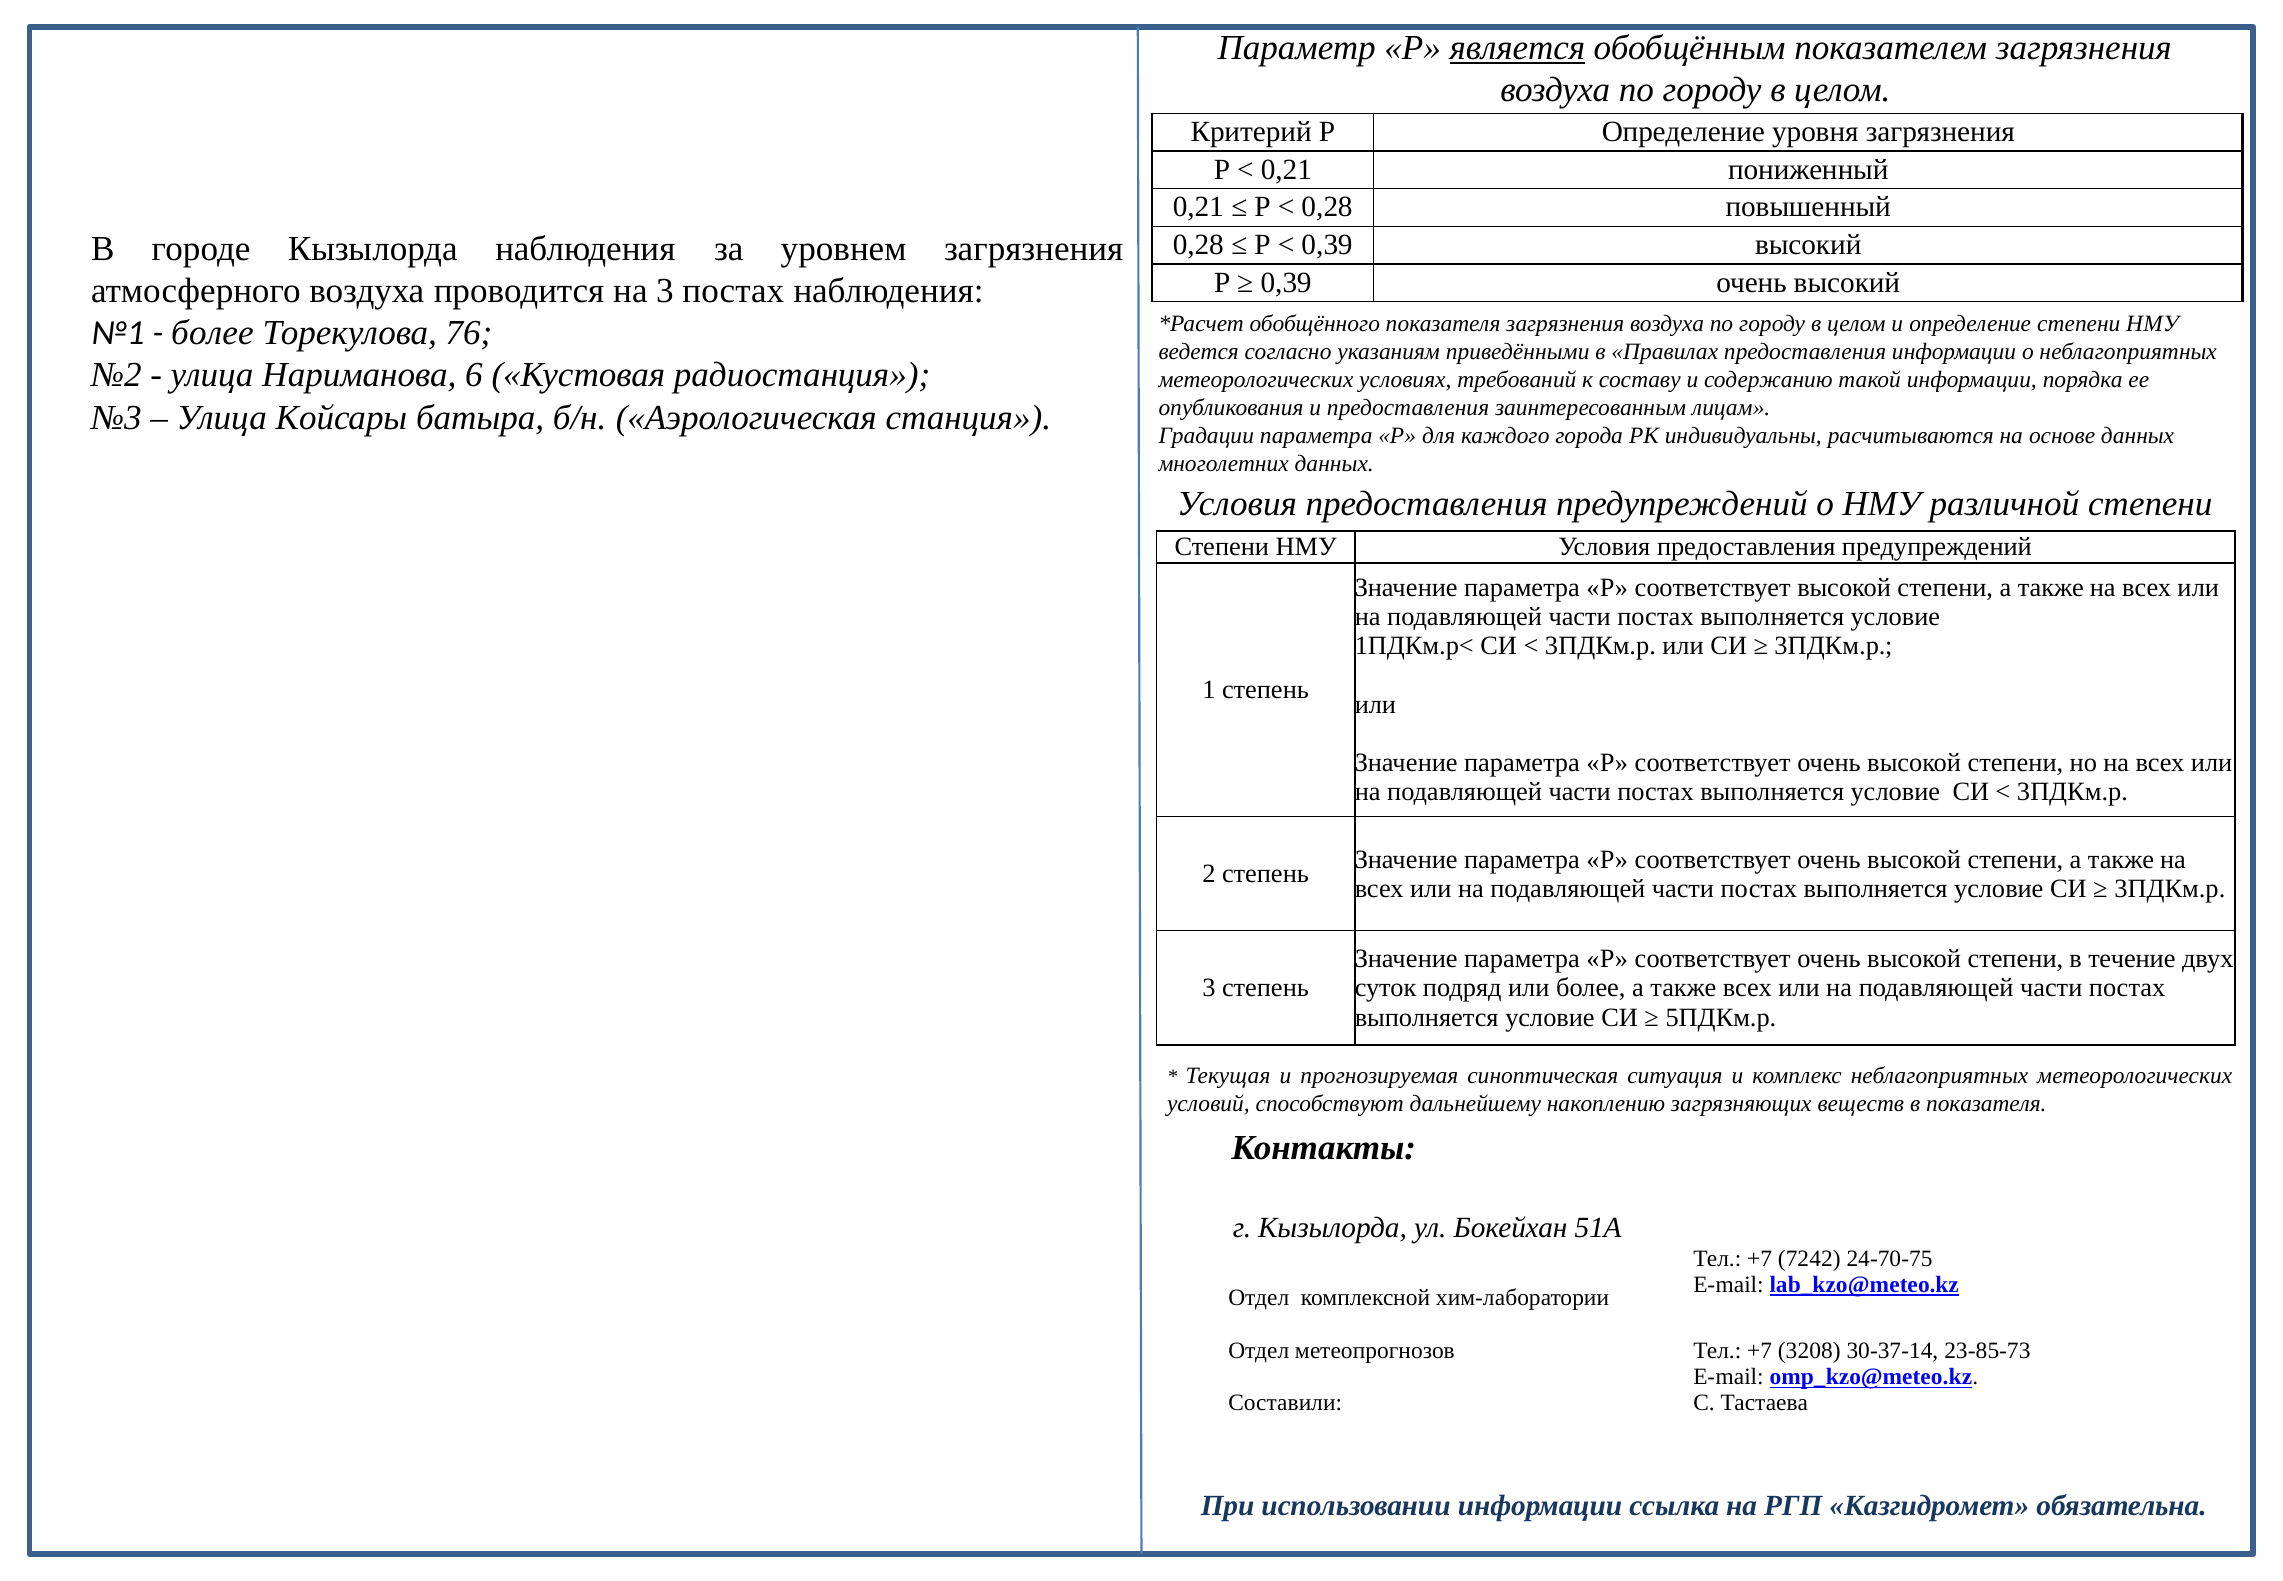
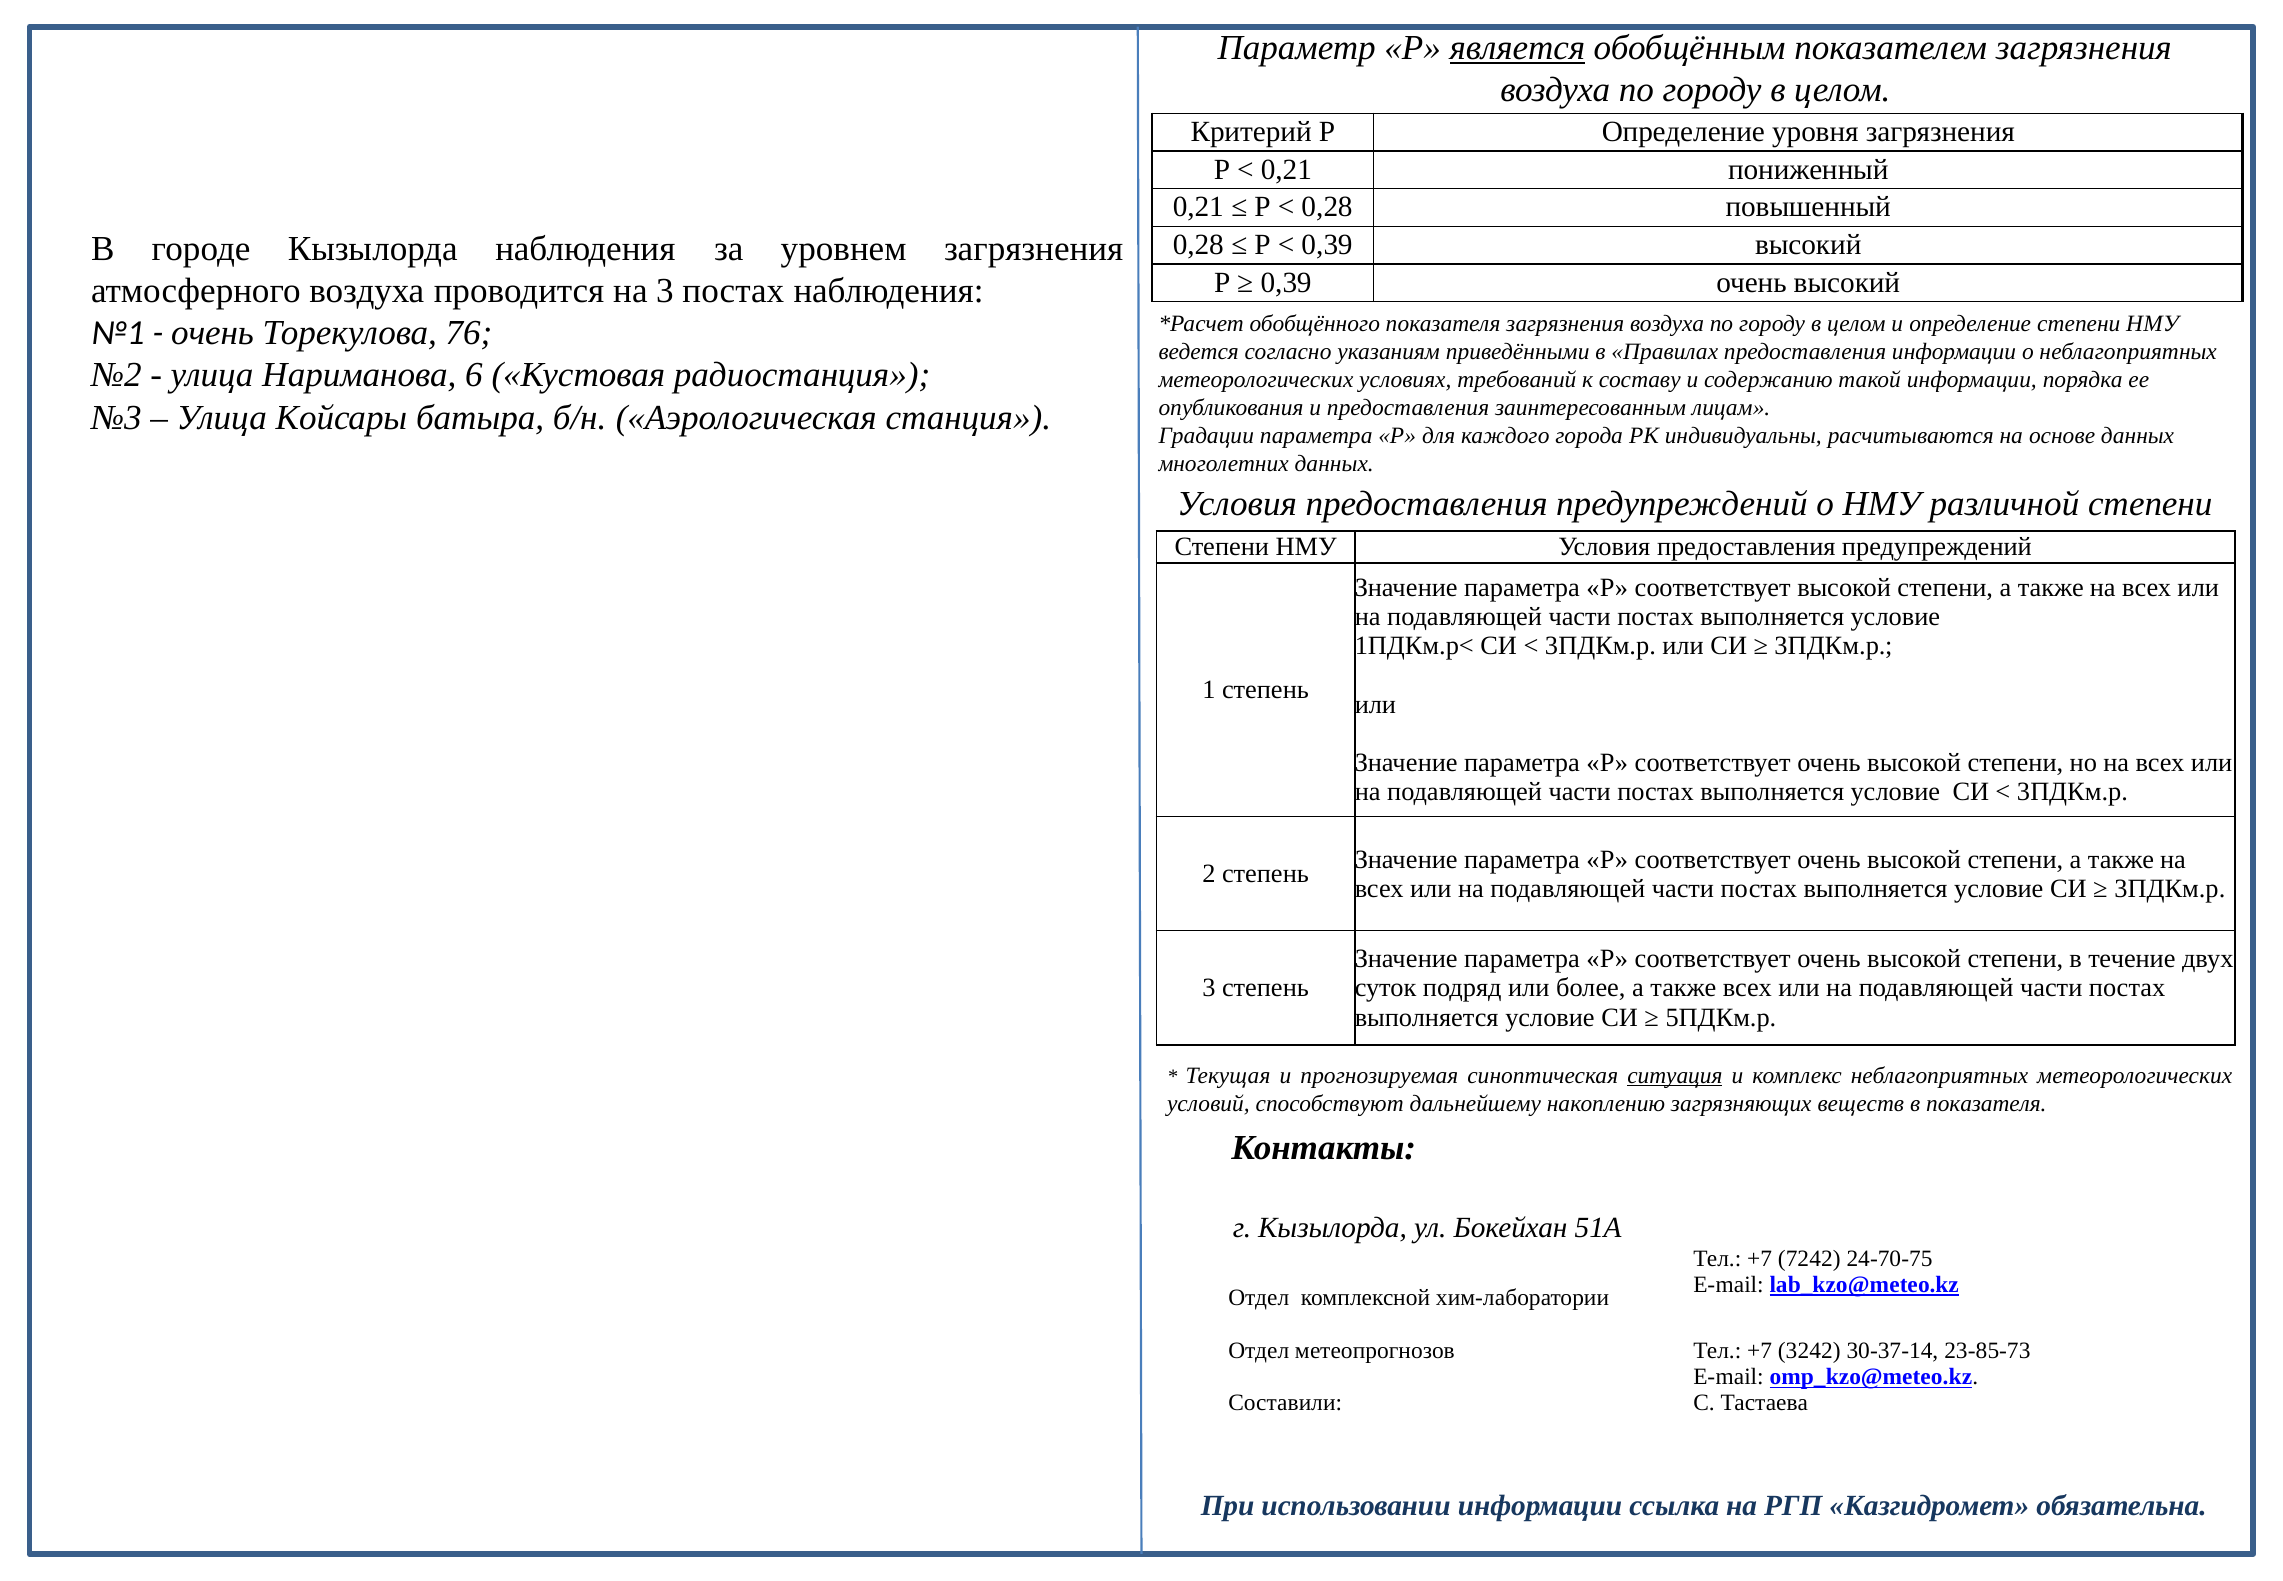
более: более -> очень (213, 333)
ситуация underline: none -> present (1675, 1075)
3208: 3208 -> 3242 (1809, 1351)
